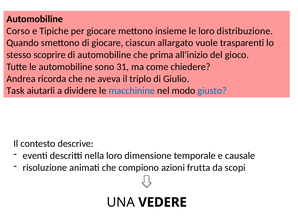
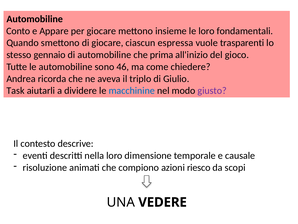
Corso: Corso -> Conto (18, 31)
Tipiche: Tipiche -> Appare (54, 31)
distribuzione: distribuzione -> fondamentali (245, 31)
allargato: allargato -> espressa (175, 43)
scoprire: scoprire -> gennaio (50, 55)
31: 31 -> 46 (123, 67)
giusto colour: blue -> purple (212, 90)
frutta: frutta -> riesco (199, 167)
